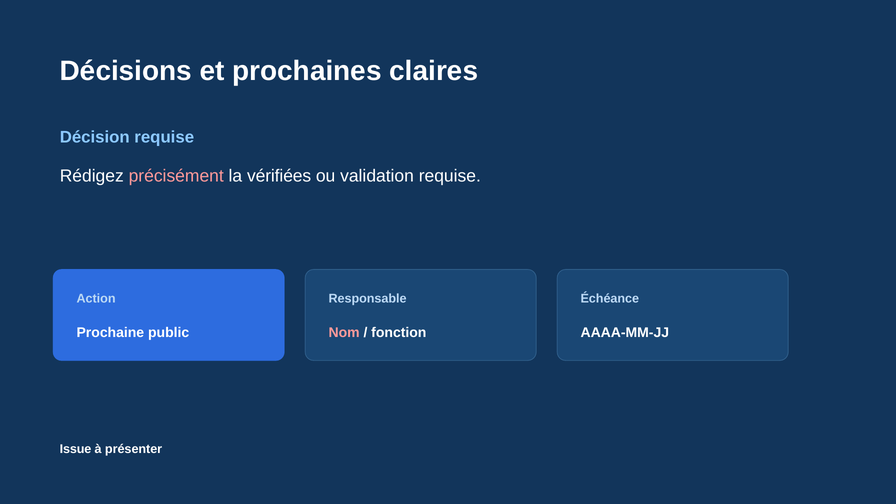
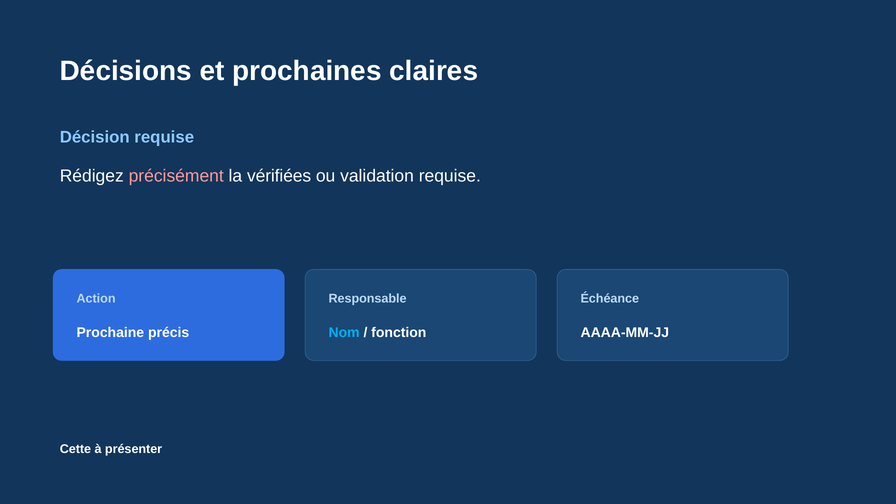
public: public -> précis (169, 333)
Nom colour: pink -> light blue (344, 333)
Issue: Issue -> Cette (75, 449)
